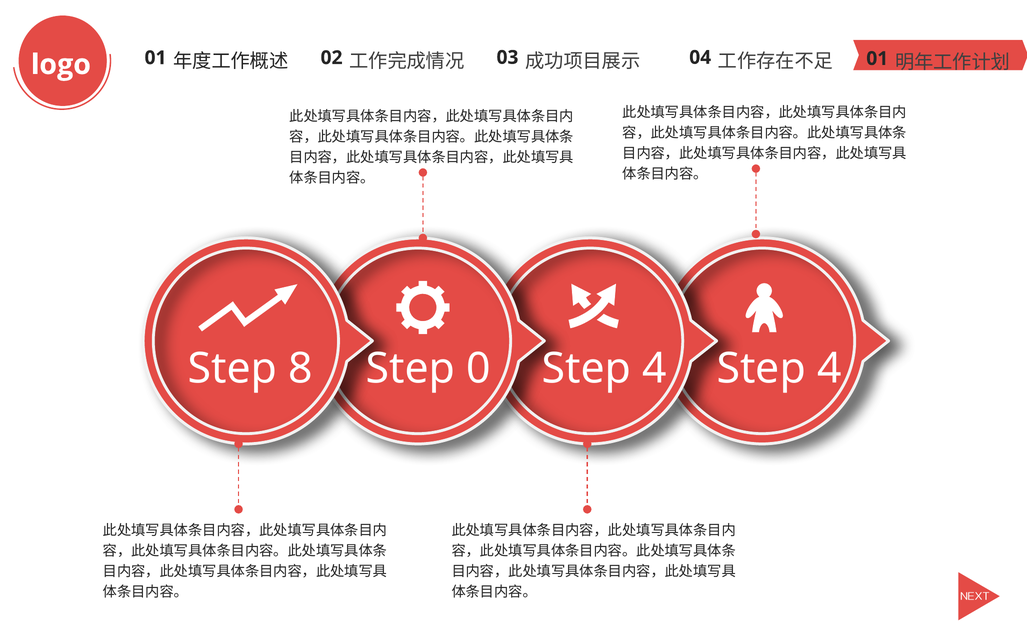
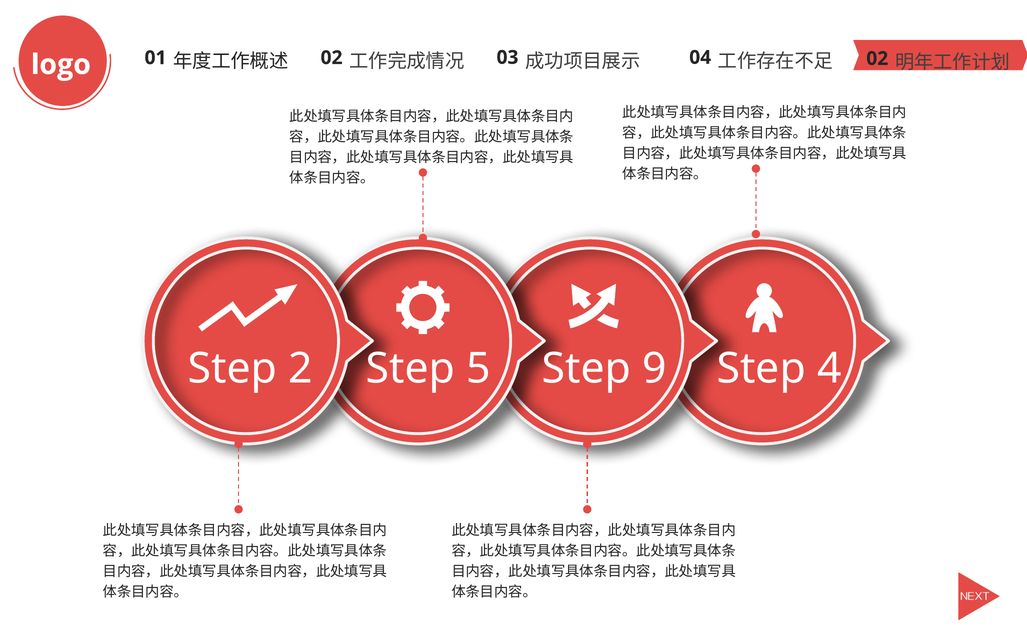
01: 01 -> 02 (877, 59)
8: 8 -> 2 (301, 369)
0: 0 -> 5 (479, 369)
4: 4 -> 9 (655, 369)
